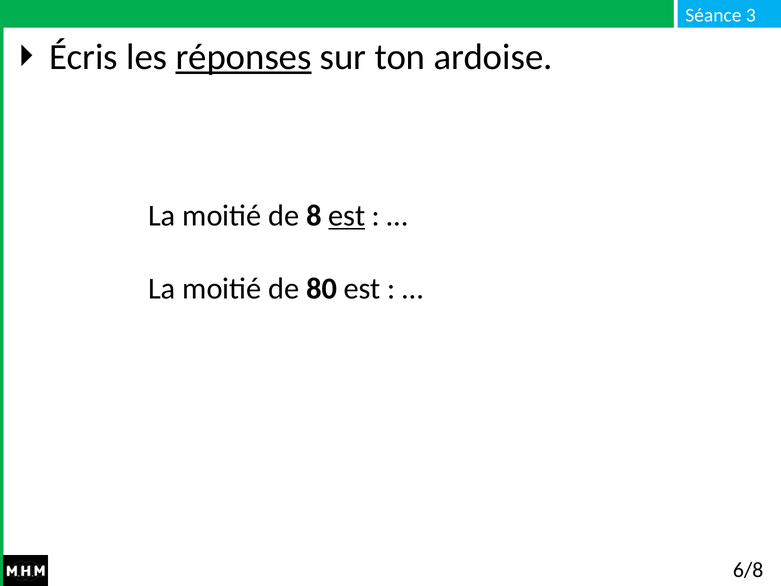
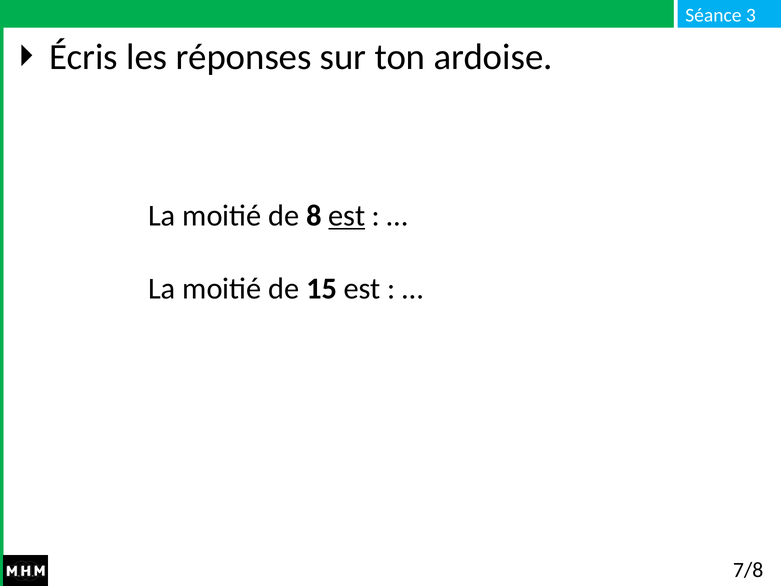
réponses underline: present -> none (244, 57)
80: 80 -> 15 (322, 288)
6/8: 6/8 -> 7/8 (748, 570)
